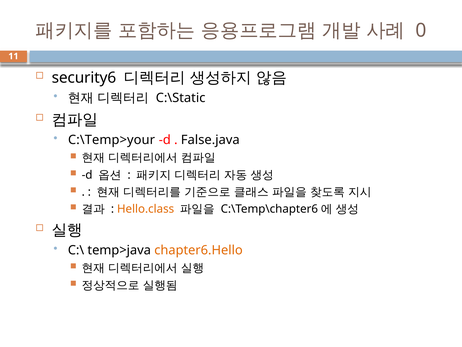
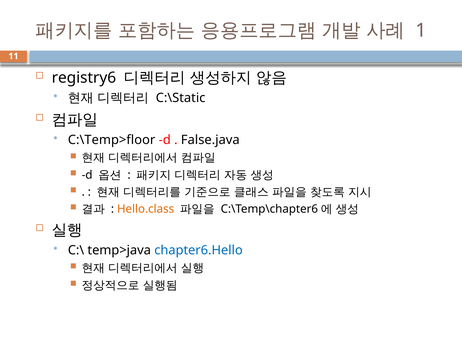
0: 0 -> 1 (421, 31)
security6: security6 -> registry6 (84, 78)
C:\Temp>your: C:\Temp>your -> C:\Temp>floor (112, 140)
chapter6.Hello colour: orange -> blue (198, 250)
